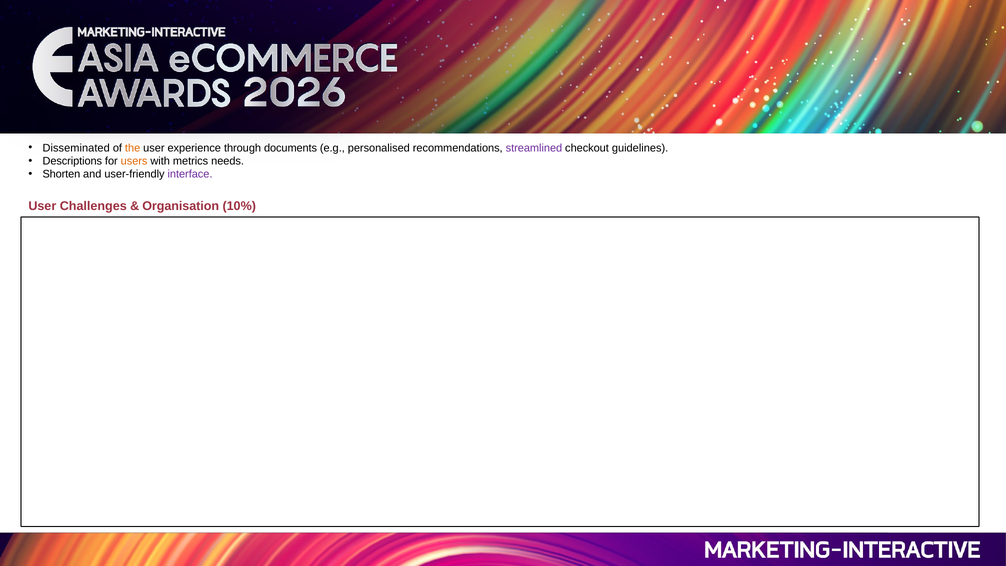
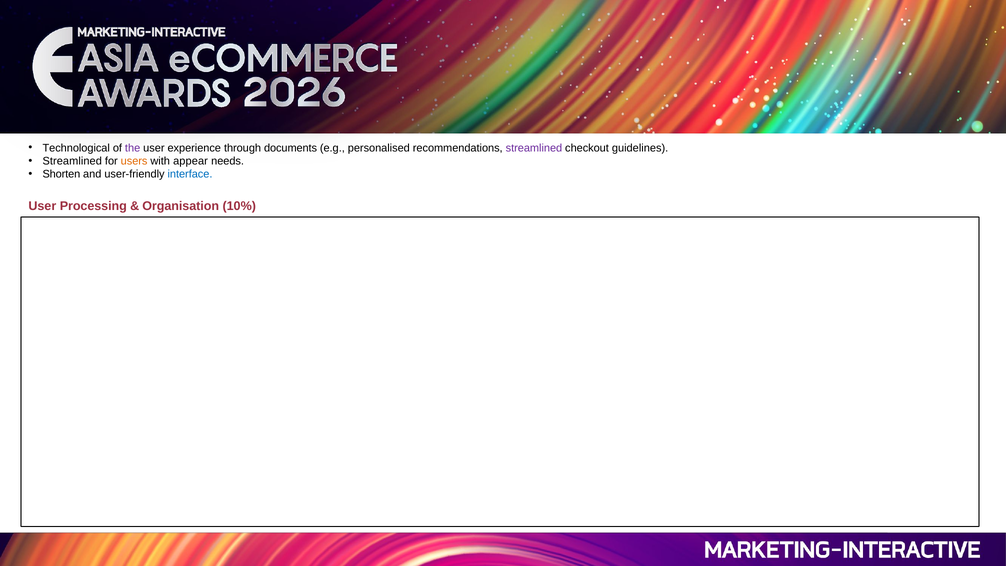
Disseminated: Disseminated -> Technological (76, 148)
the colour: orange -> purple (133, 148)
Descriptions: Descriptions -> Streamlined (72, 161)
metrics: metrics -> appear (191, 161)
interface colour: purple -> blue (190, 174)
Challenges: Challenges -> Processing (93, 206)
